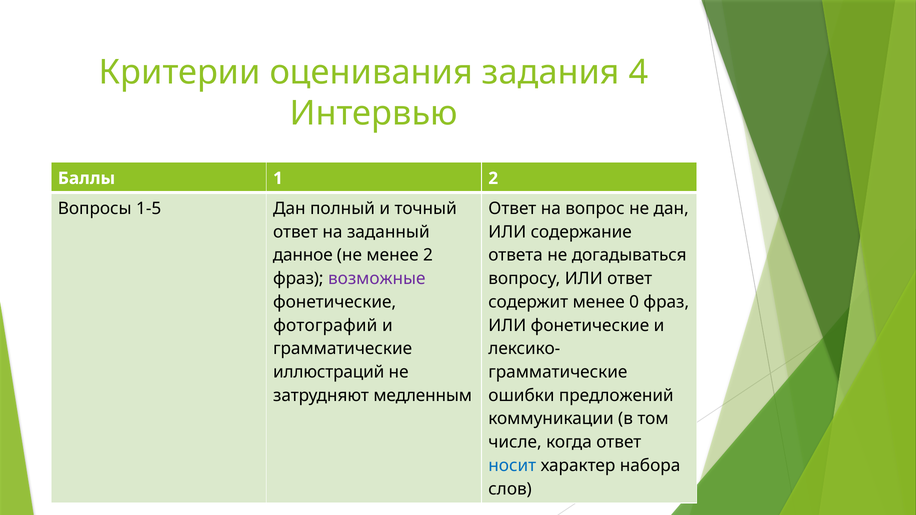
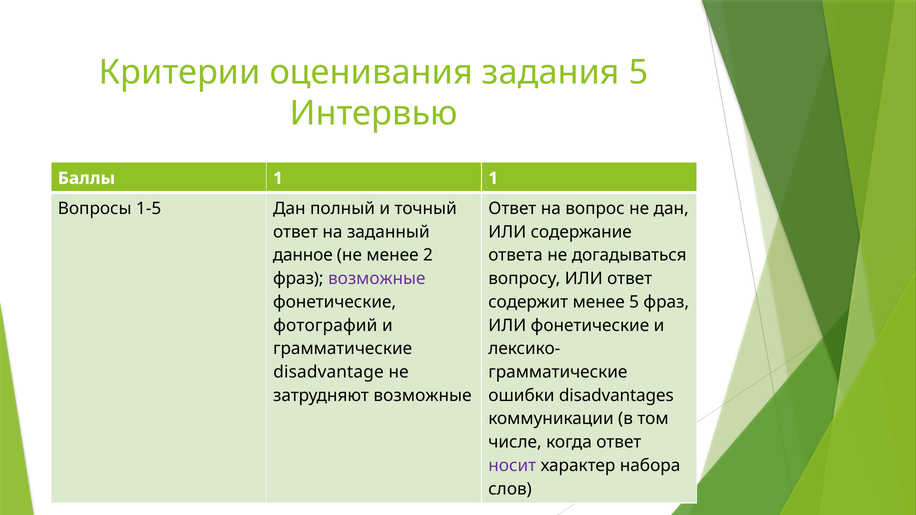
задания 4: 4 -> 5 (639, 72)
1 2: 2 -> 1 (493, 178)
менее 0: 0 -> 5 (634, 302)
иллюстраций: иллюстраций -> disadvantage (329, 372)
затрудняют медленным: медленным -> возможные (423, 396)
предложений: предложений -> disadvantages (616, 396)
носит colour: blue -> purple (512, 466)
